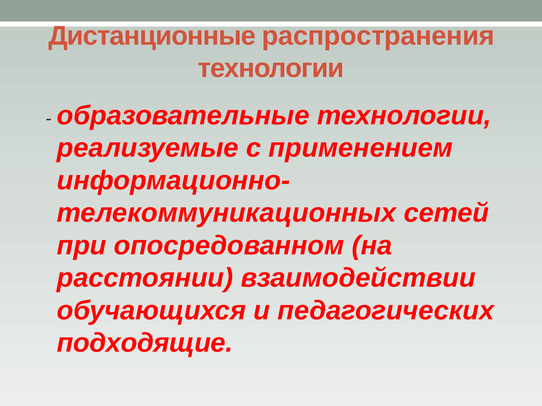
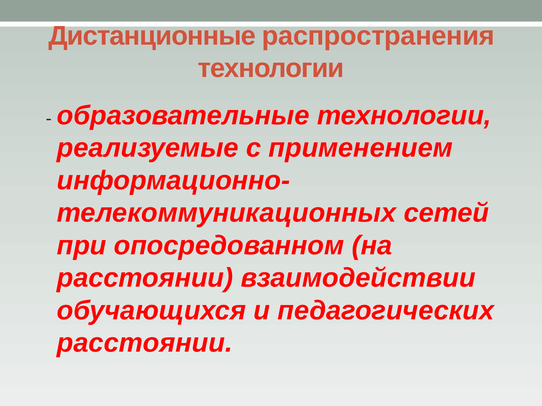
подходящие: подходящие -> расстоянии (145, 343)
